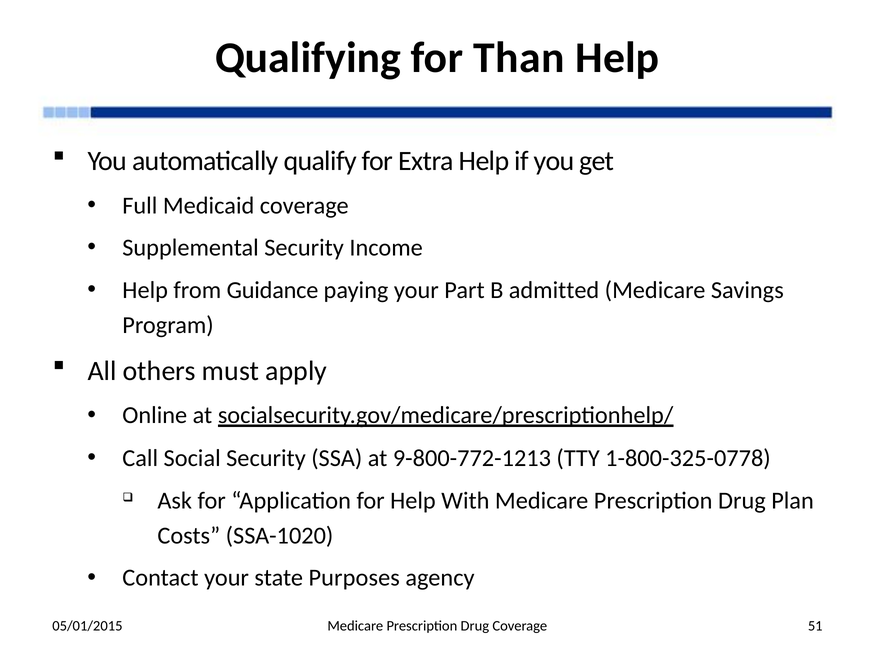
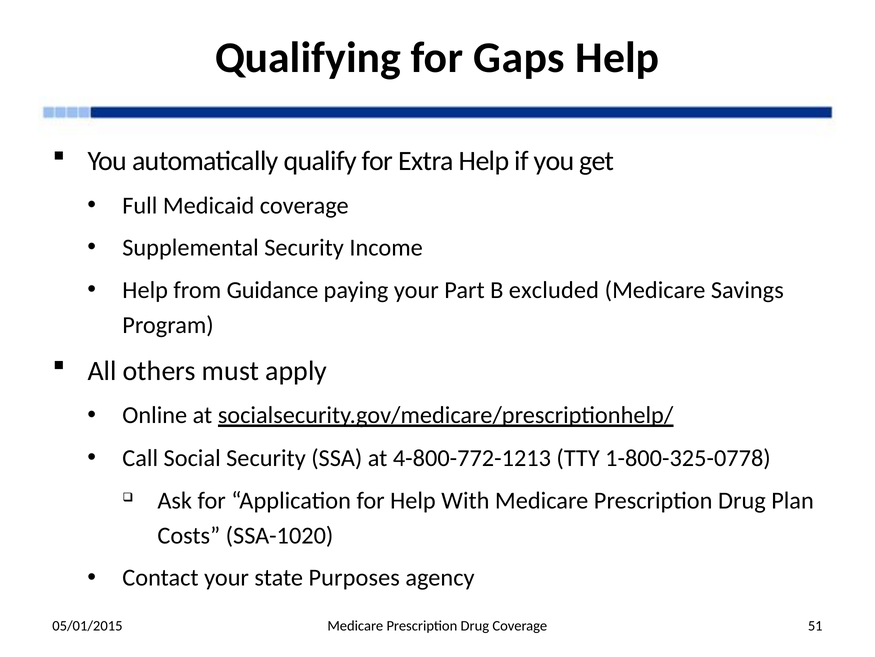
Than: Than -> Gaps (519, 58)
admitted: admitted -> excluded (554, 290)
9-800-772-1213: 9-800-772-1213 -> 4-800-772-1213 (472, 458)
